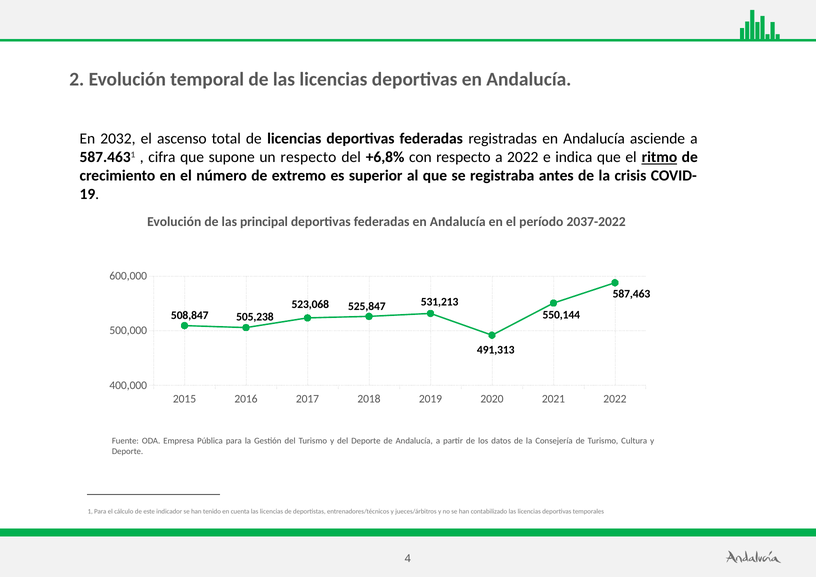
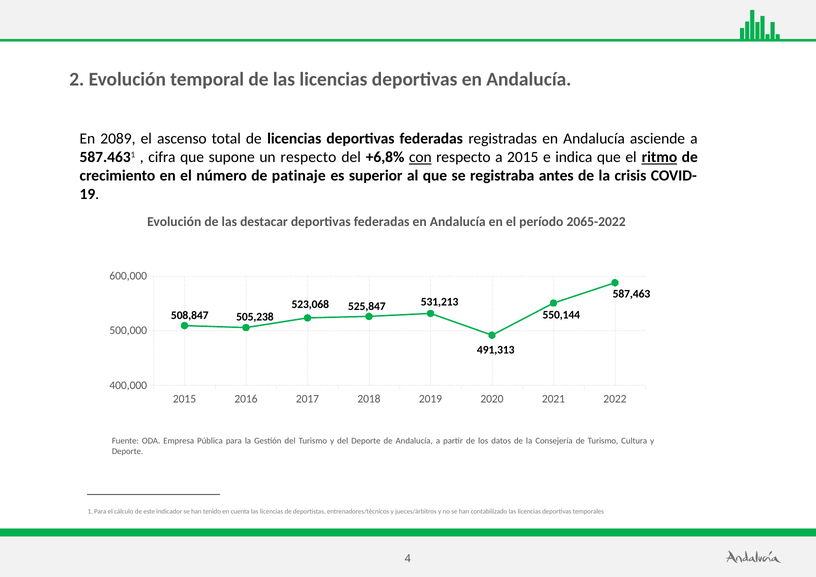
2032: 2032 -> 2089 (118, 139)
con underline: none -> present (420, 157)
a 2022: 2022 -> 2015 (523, 157)
extremo: extremo -> patinaje (299, 176)
principal: principal -> destacar (264, 222)
2037-2022: 2037-2022 -> 2065-2022 (596, 222)
